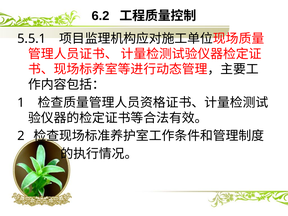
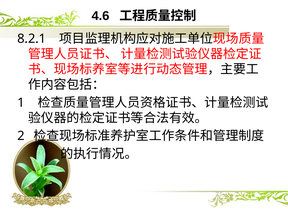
6.2: 6.2 -> 4.6 (100, 16)
5.5.1: 5.5.1 -> 8.2.1 (32, 39)
